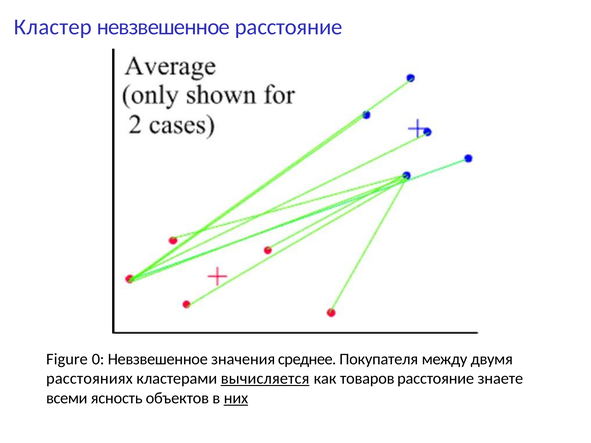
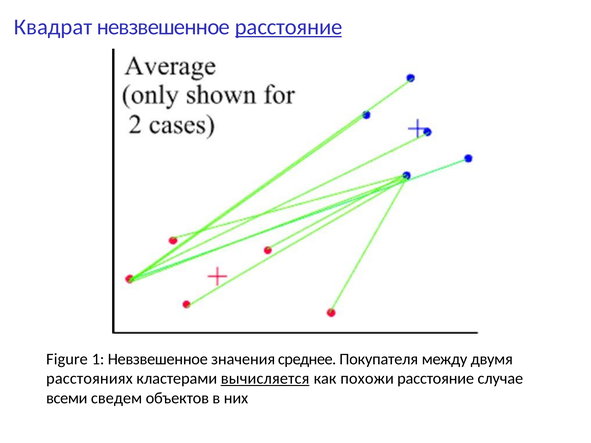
Кластер: Кластер -> Квадрат (53, 27)
расстояние underline: none -> present (289, 27)
0: 0 -> 1 (98, 360)
товаров: товаров -> похожи (367, 379)
знаете: знаете -> случае (500, 379)
ясность: ясность -> сведем (117, 399)
них underline: present -> none (236, 399)
